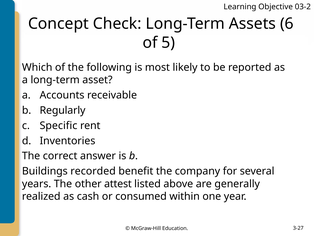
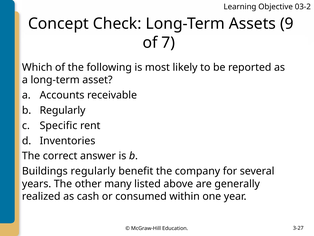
6: 6 -> 9 (287, 24)
5: 5 -> 7 (168, 43)
Buildings recorded: recorded -> regularly (93, 171)
attest: attest -> many (118, 183)
